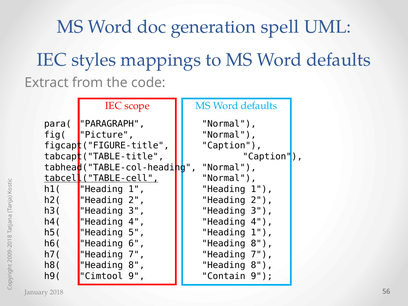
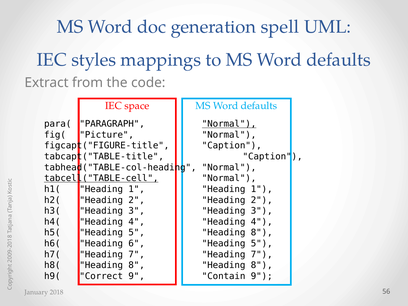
scope: scope -> space (137, 106)
Normal underline: none -> present (229, 124)
5 Heading 1: 1 -> 8 (262, 233)
6 Heading 8: 8 -> 5 (262, 244)
Cimtool: Cimtool -> Correct (101, 276)
